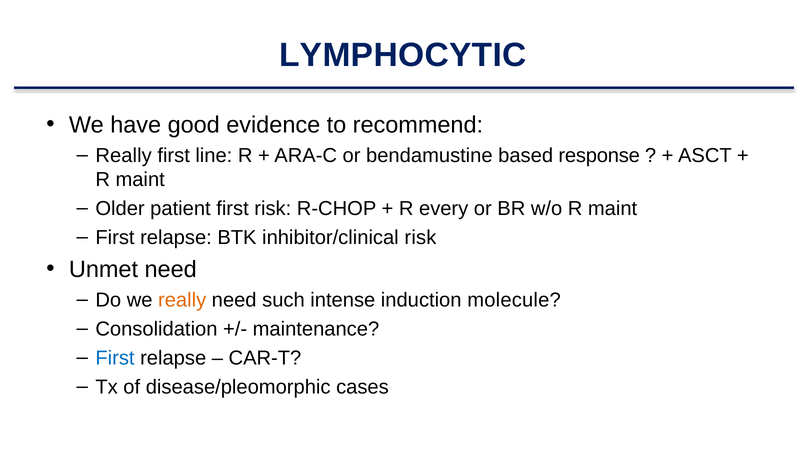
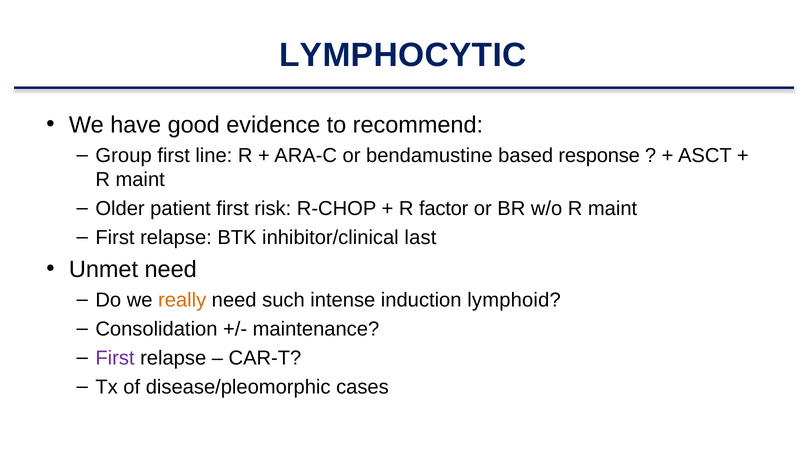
Really: Really -> Group (124, 155)
every: every -> factor (444, 208)
inhibitor/clinical risk: risk -> last (420, 237)
molecule: molecule -> lymphoid (514, 300)
First colour: blue -> purple (115, 357)
